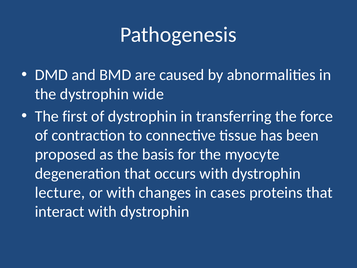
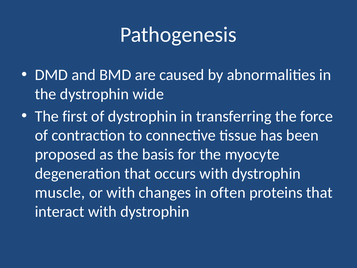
lecture: lecture -> muscle (60, 192)
cases: cases -> often (228, 192)
